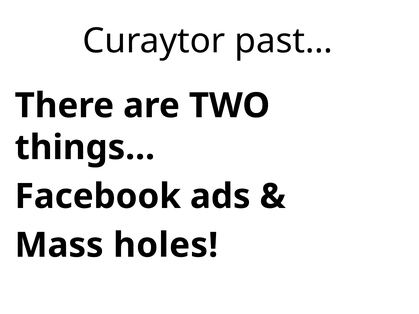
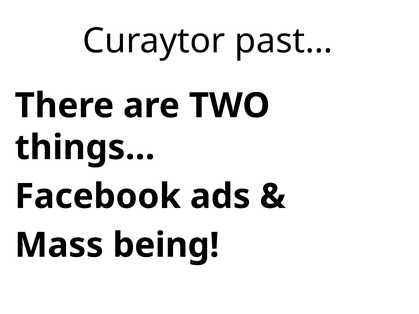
holes: holes -> being (166, 245)
